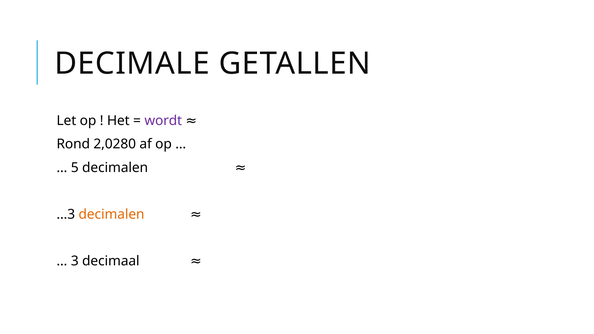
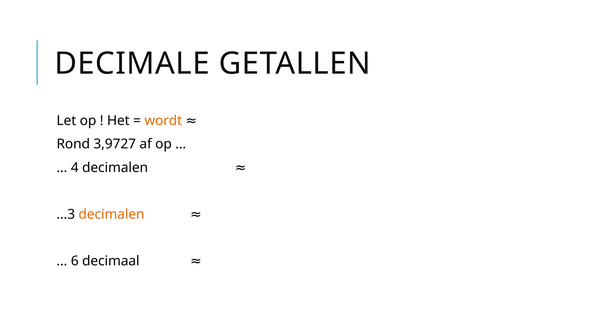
wordt colour: purple -> orange (163, 121)
2,0280: 2,0280 -> 3,9727 (115, 144)
5: 5 -> 4 (75, 168)
3: 3 -> 6 (75, 261)
